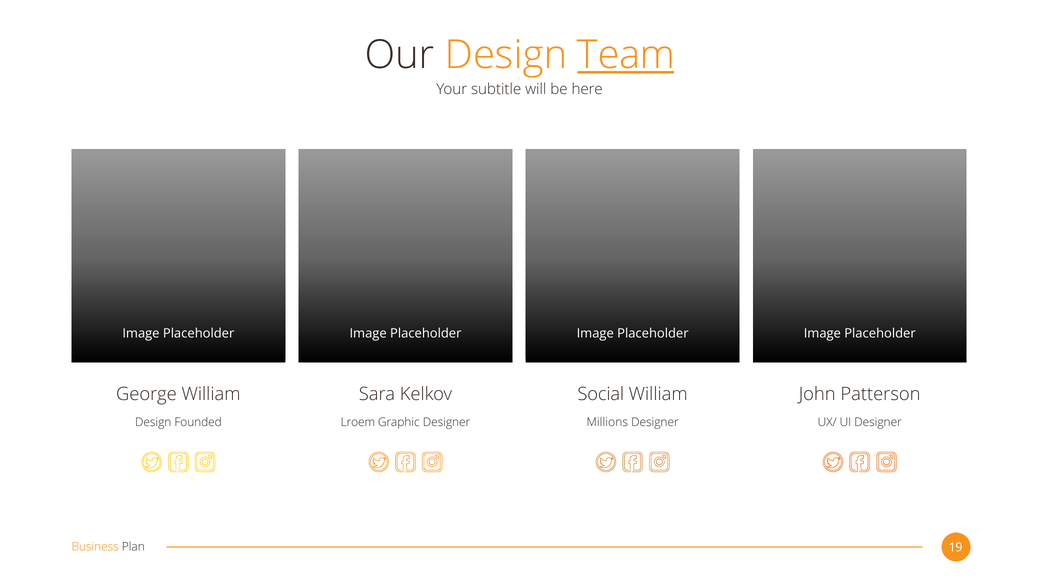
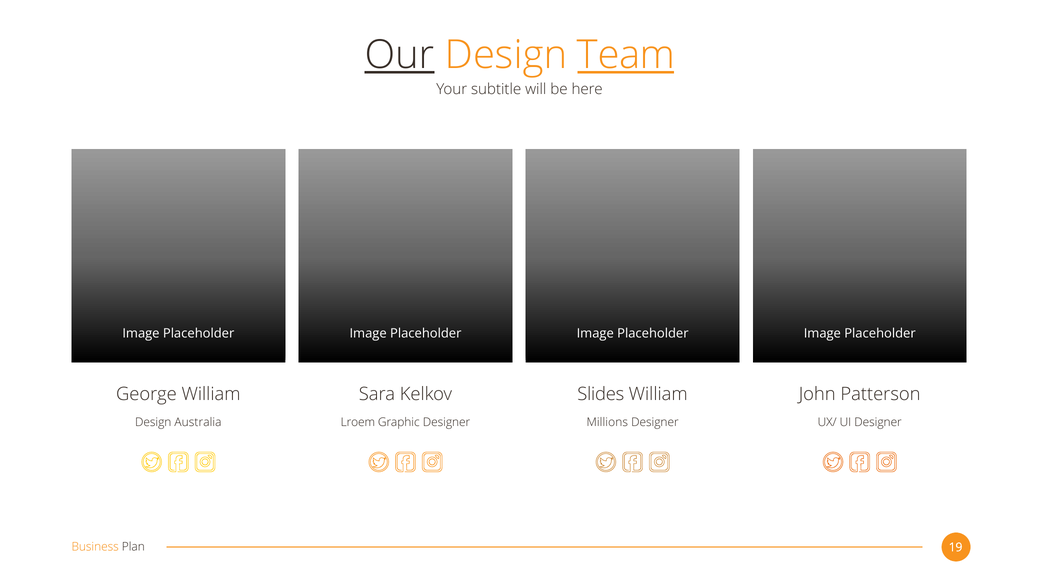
Our underline: none -> present (399, 55)
Social: Social -> Slides (601, 394)
Founded: Founded -> Australia (198, 423)
